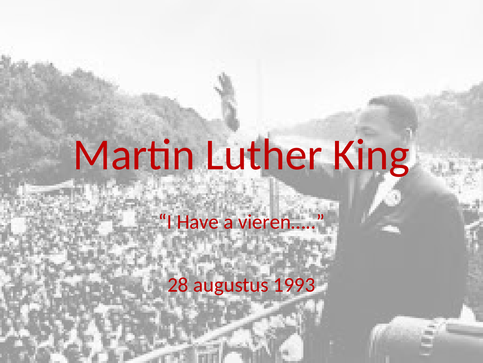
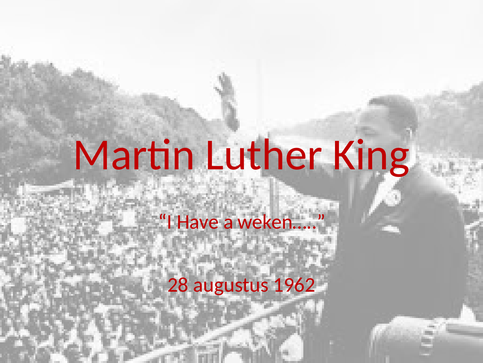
vieren…: vieren… -> weken… (282, 222)
1993: 1993 -> 1962 (294, 284)
